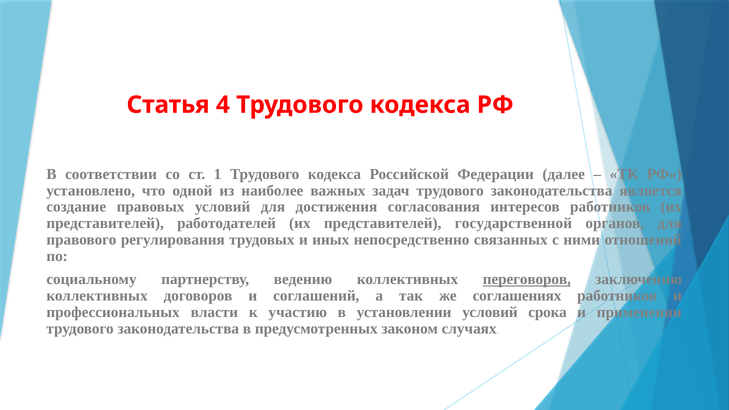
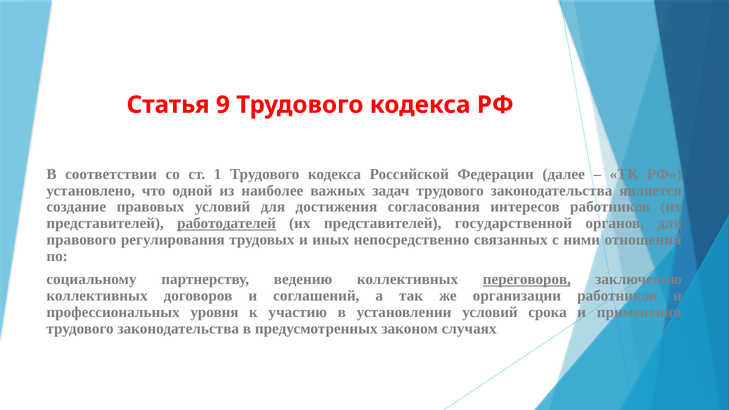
4: 4 -> 9 (223, 105)
работодателей underline: none -> present (227, 223)
соглашениях: соглашениях -> организации (517, 296)
власти: власти -> уровня (214, 312)
